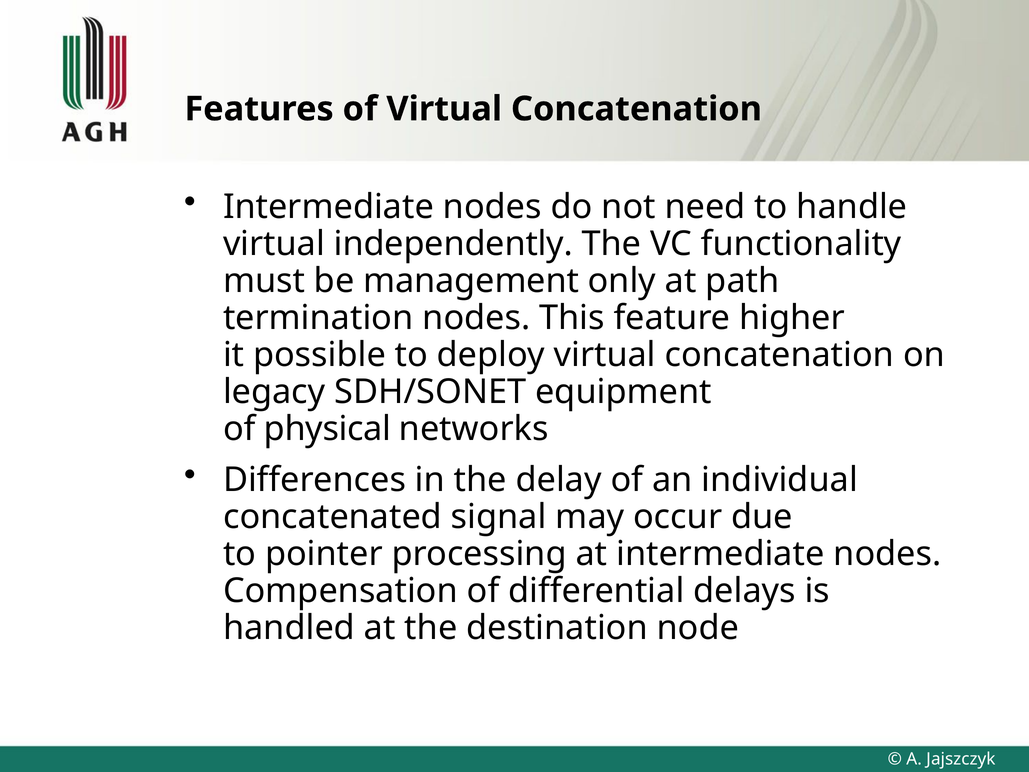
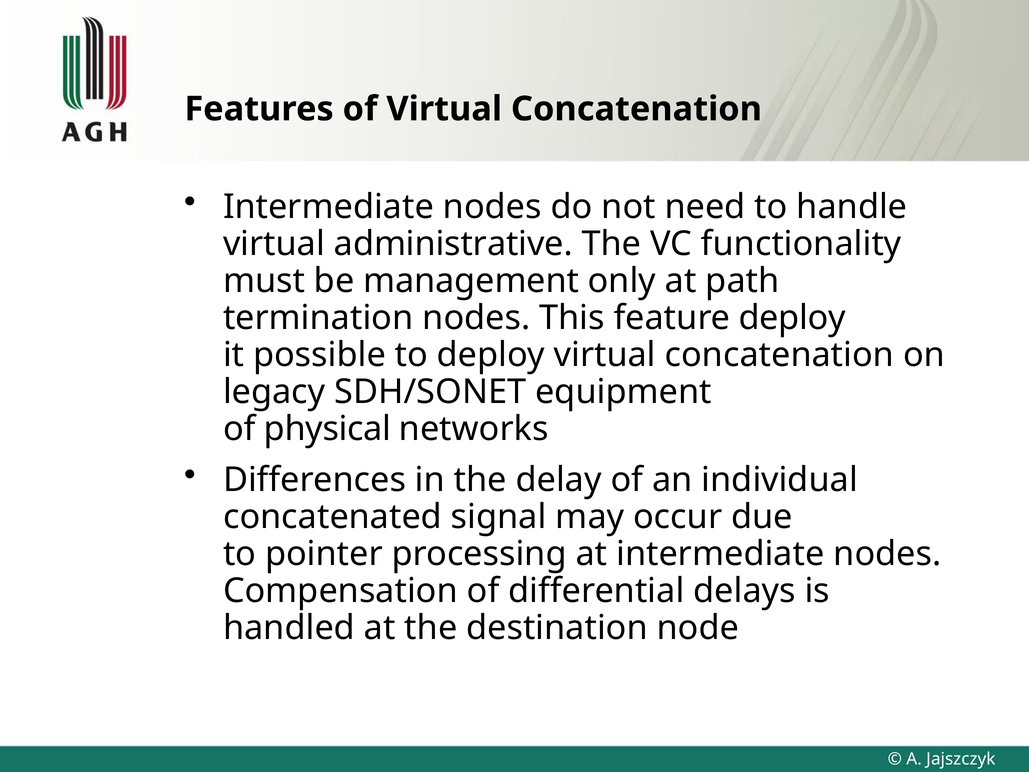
independently: independently -> administrative (453, 244)
feature higher: higher -> deploy (792, 318)
